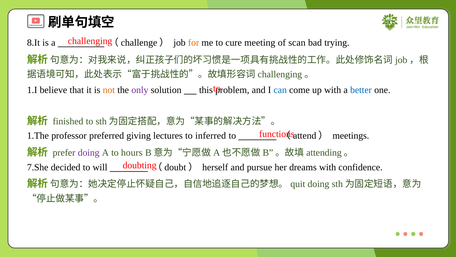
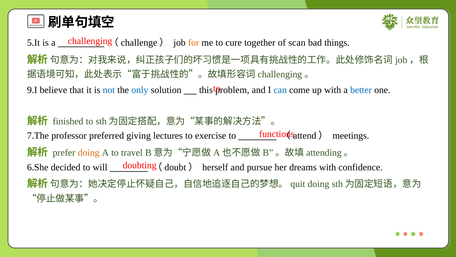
8.It: 8.It -> 5.It (33, 43)
meeting: meeting -> together (260, 43)
trying: trying -> things (337, 43)
1.I: 1.I -> 9.I (32, 90)
not colour: orange -> blue (109, 90)
only colour: purple -> blue (140, 90)
1.The: 1.The -> 7.The (38, 136)
inferred: inferred -> exercise (211, 136)
doing colour: purple -> orange (89, 152)
hours: hours -> travel (132, 152)
7.She: 7.She -> 6.She (38, 167)
